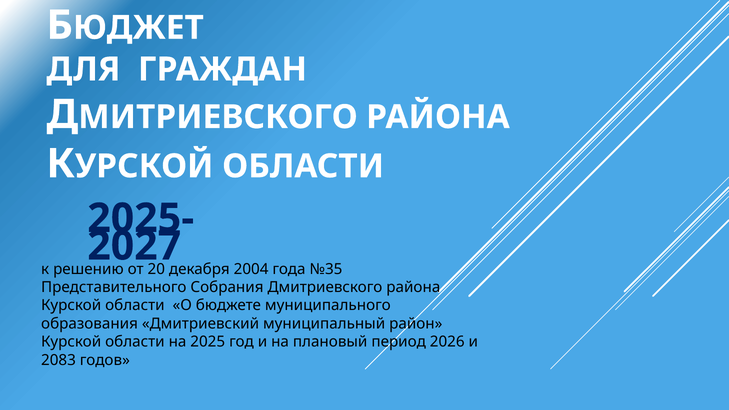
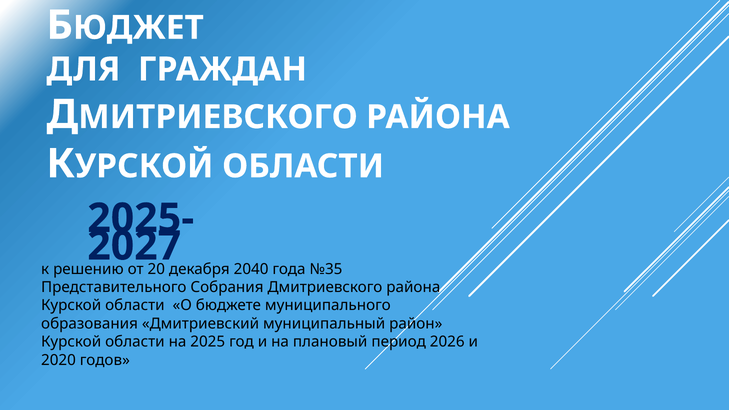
2004: 2004 -> 2040 (251, 269)
2083: 2083 -> 2020 (58, 360)
